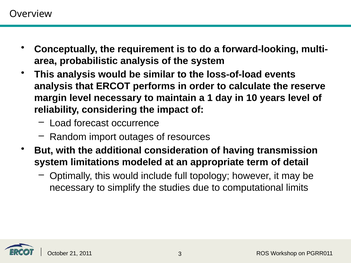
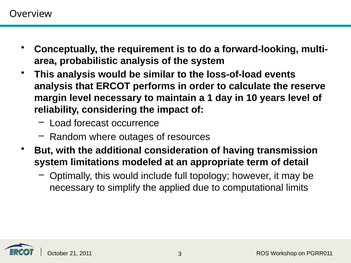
import: import -> where (103, 137)
studies: studies -> applied (175, 188)
